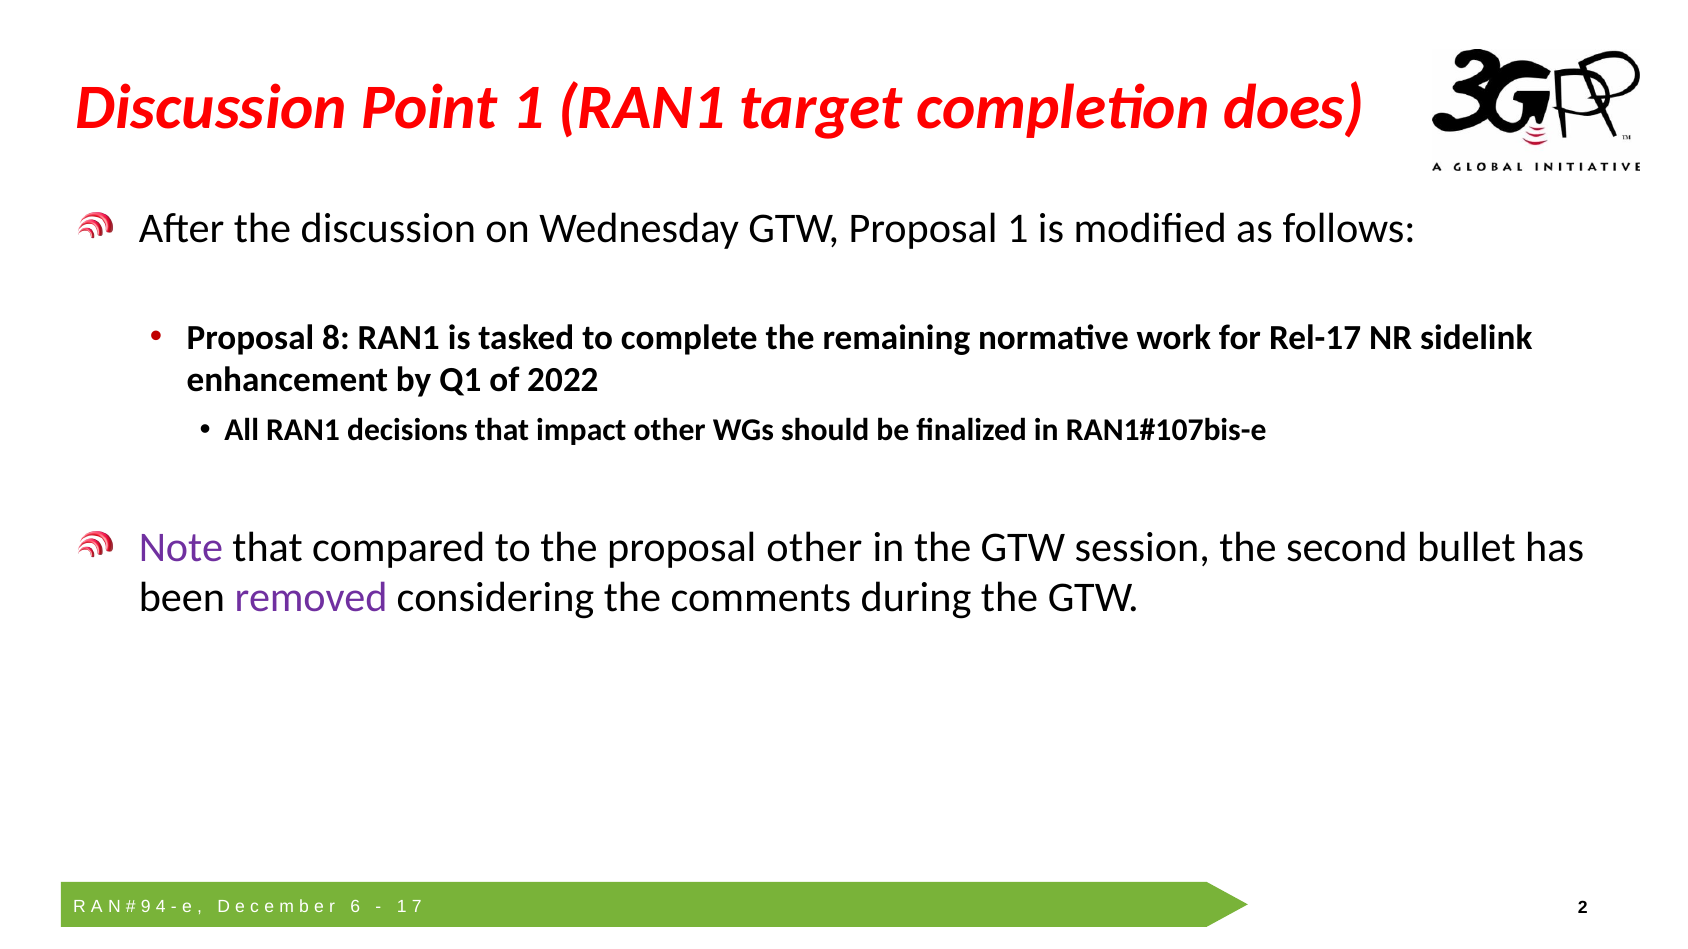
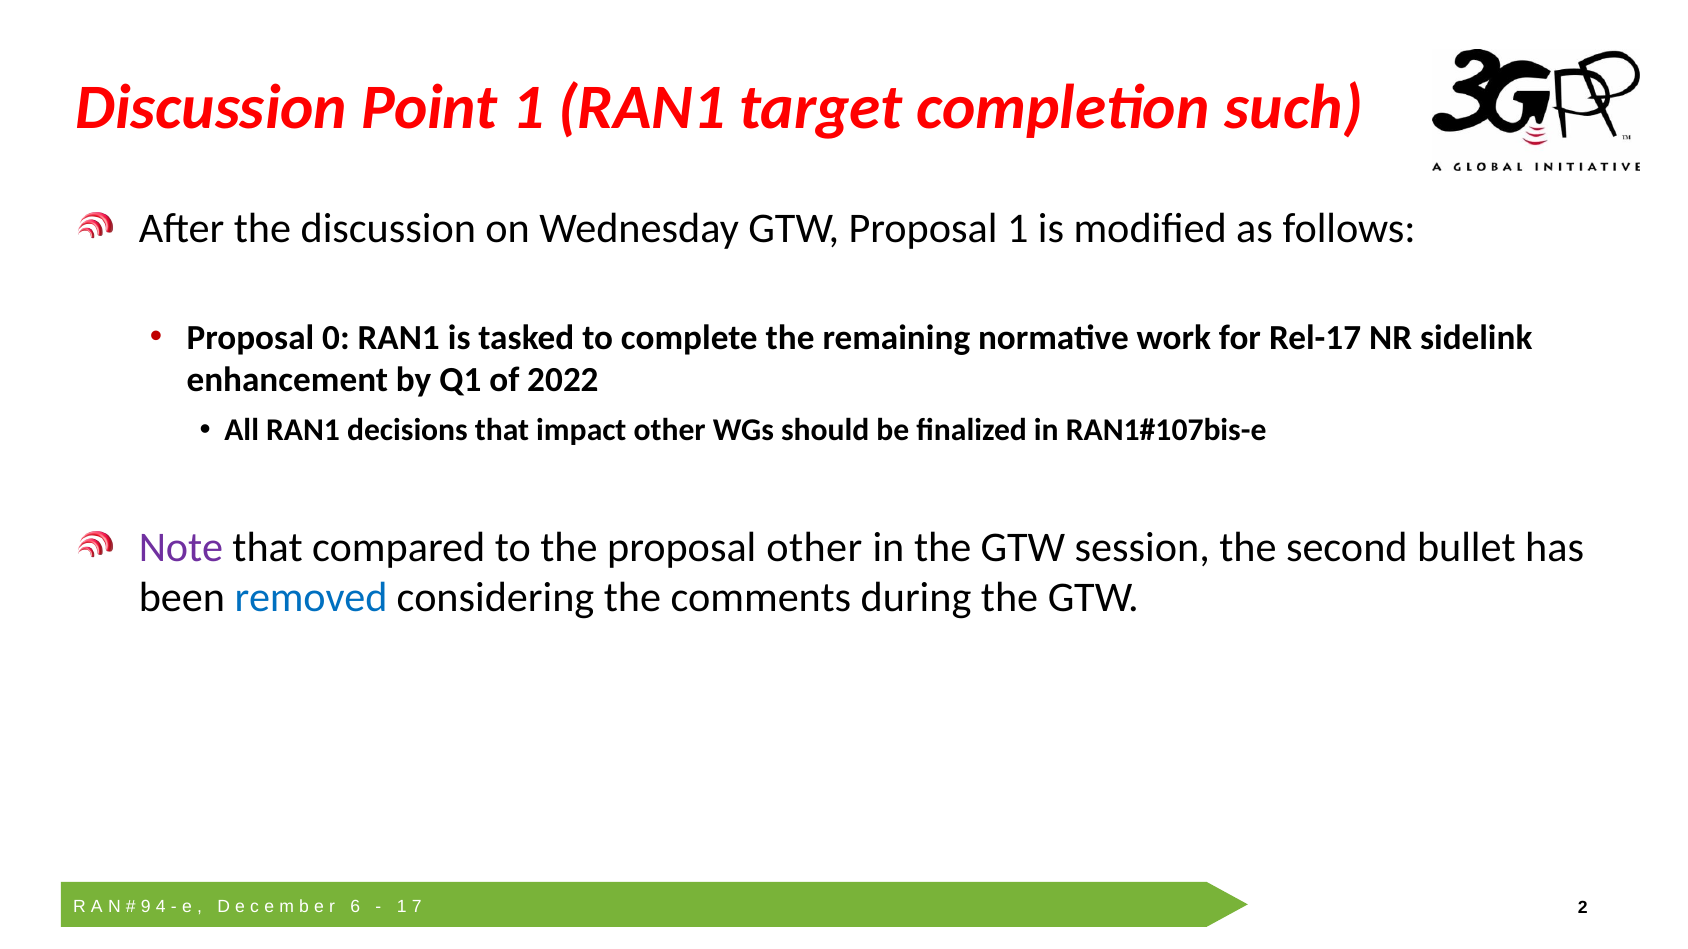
does: does -> such (1293, 108)
8: 8 -> 0 (336, 338)
removed colour: purple -> blue (311, 598)
